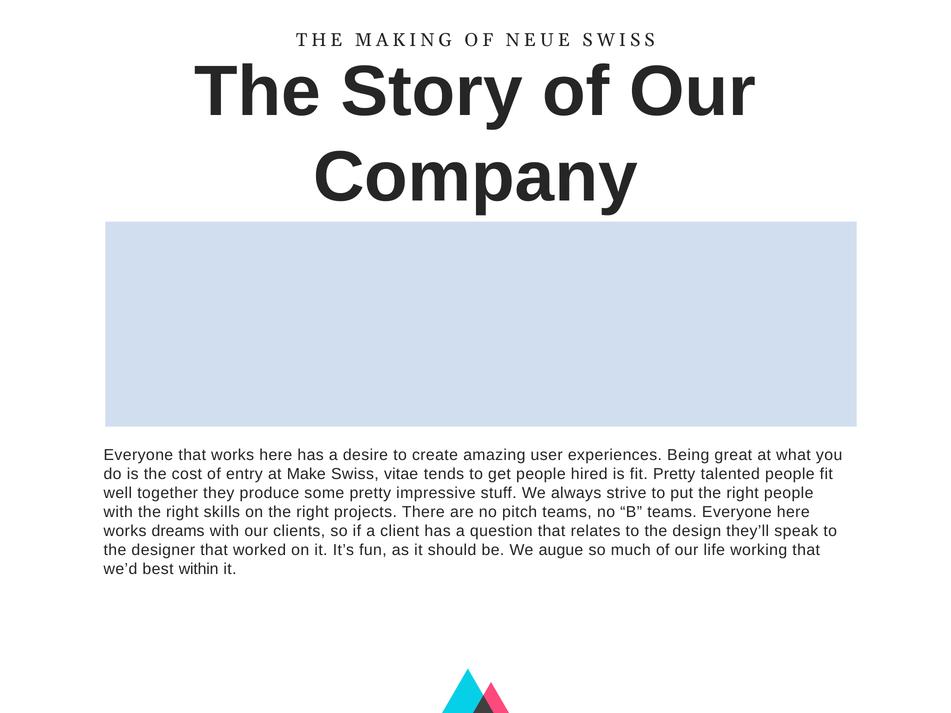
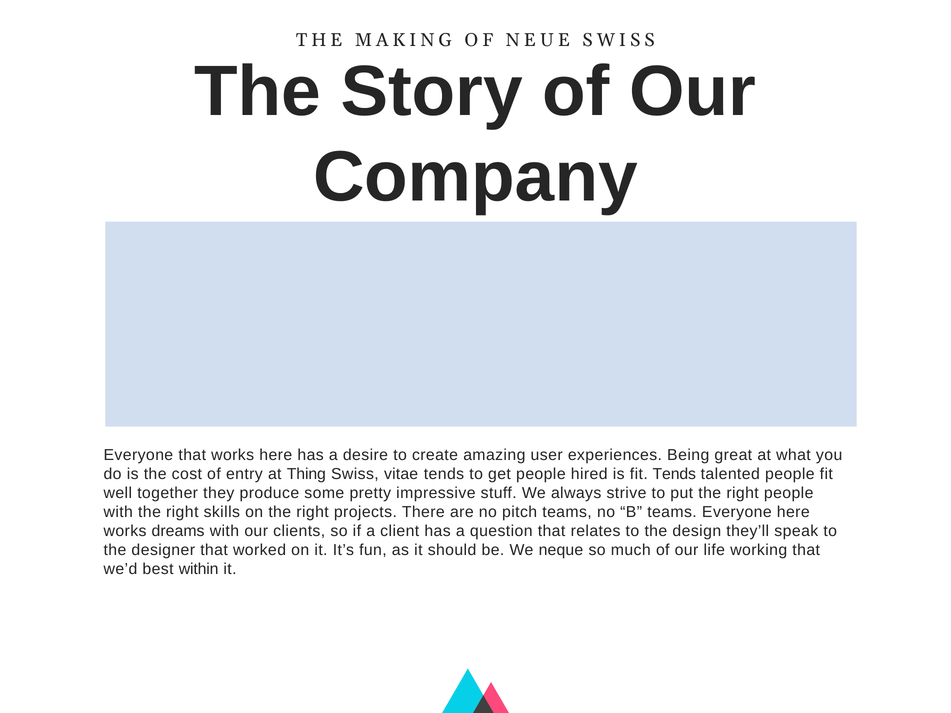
Make: Make -> Thing (306, 474)
fit Pretty: Pretty -> Tends (674, 474)
augue: augue -> neque (561, 550)
